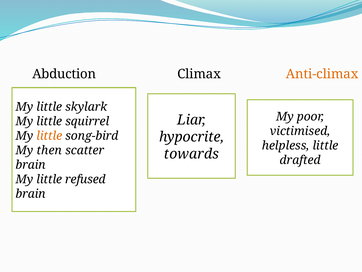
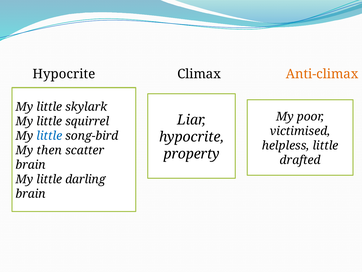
Abduction: Abduction -> Hypocrite (64, 74)
little colour: orange -> blue (49, 136)
towards: towards -> property (192, 154)
refused: refused -> darling (85, 179)
